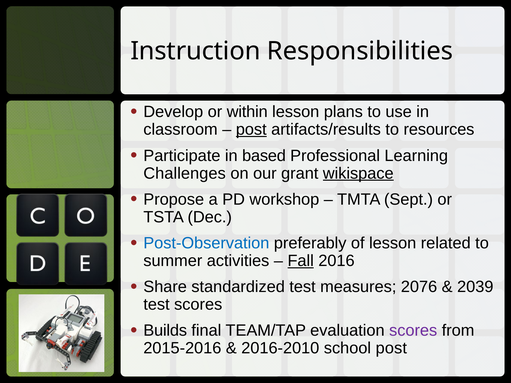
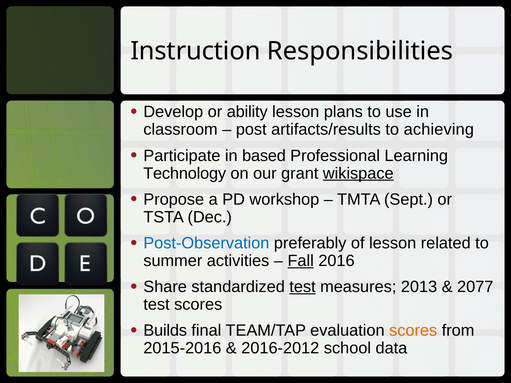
within: within -> ability (247, 112)
post underline: present -> none (251, 130)
resources: resources -> achieving (439, 130)
Challenges: Challenges -> Technology (185, 173)
test underline: none -> present (302, 287)
2076: 2076 -> 2013 (419, 287)
2039: 2039 -> 2077 (475, 287)
scores colour: purple -> orange (413, 331)
2016-2010: 2016-2010 -> 2016-2012 (280, 348)
school post: post -> data (391, 348)
